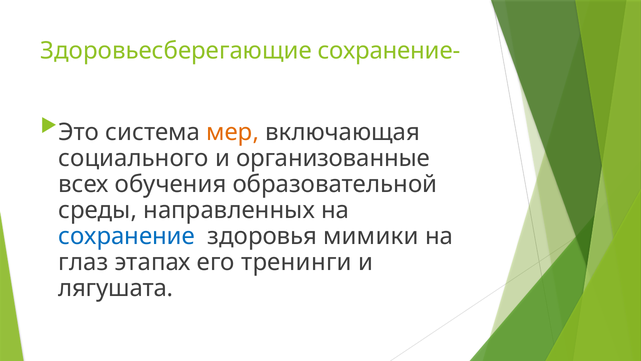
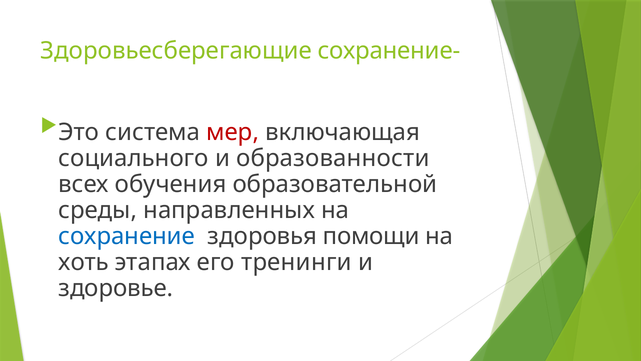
мер colour: orange -> red (233, 132)
организованные: организованные -> образованности (333, 158)
мимики: мимики -> помощи (371, 236)
глаз: глаз -> хоть (84, 262)
лягушата: лягушата -> здоровье (116, 288)
